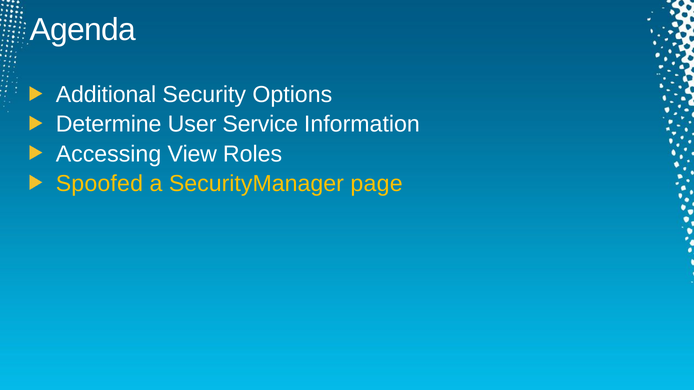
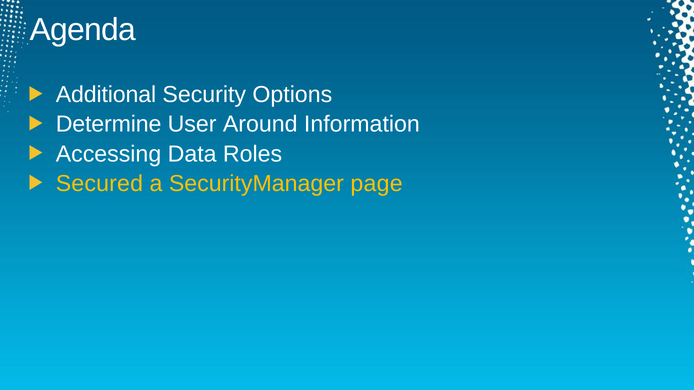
Service: Service -> Around (260, 124)
View: View -> Data (192, 154)
Spoofed: Spoofed -> Secured (99, 184)
